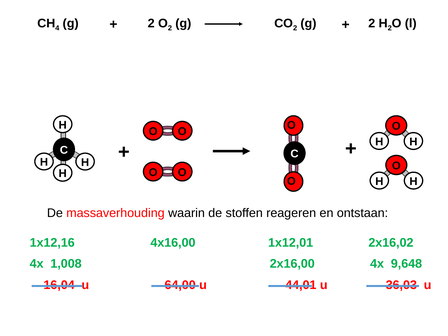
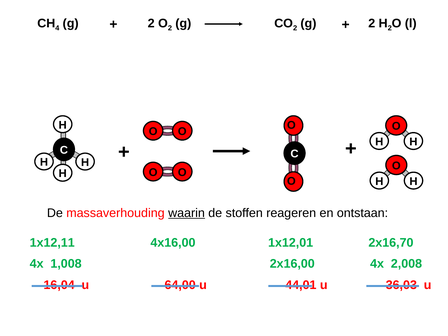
waarin underline: none -> present (187, 213)
1x12,16: 1x12,16 -> 1x12,11 (52, 243)
2x16,02: 2x16,02 -> 2x16,70 (391, 243)
9,648: 9,648 -> 2,008 (406, 264)
